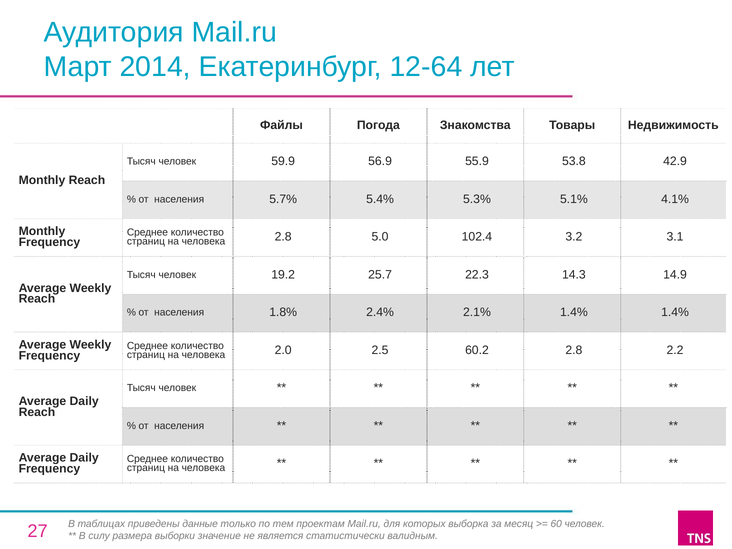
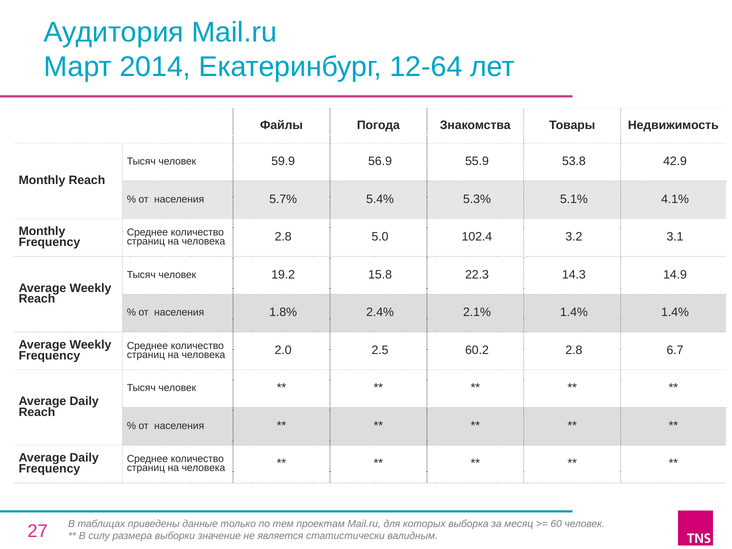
25.7: 25.7 -> 15.8 (380, 275)
2.2: 2.2 -> 6.7 (675, 350)
